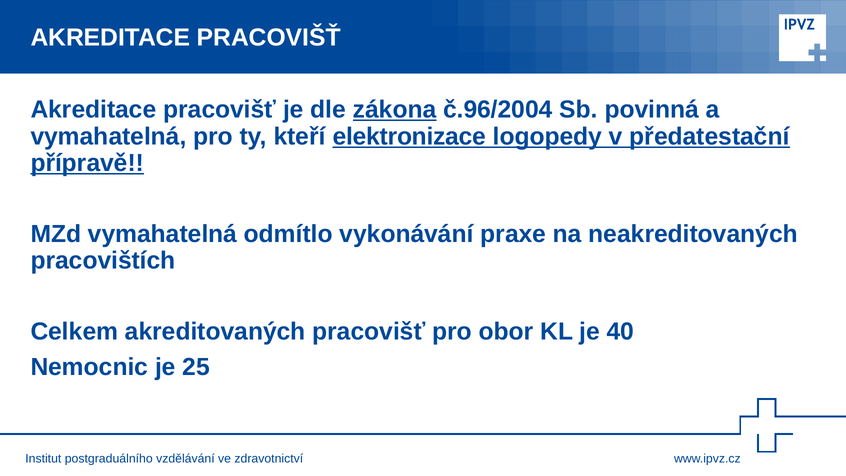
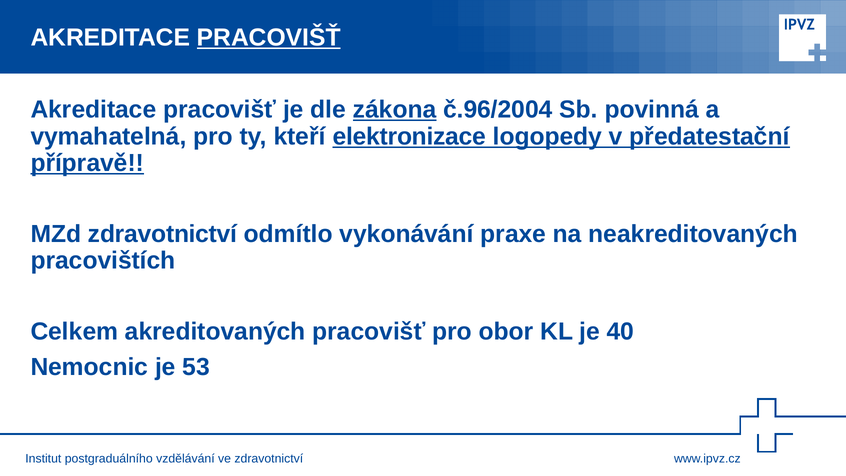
PRACOVIŠŤ underline: none -> present (269, 38)
MZd vymahatelná: vymahatelná -> zdravotnictví (163, 234)
25: 25 -> 53 (196, 367)
